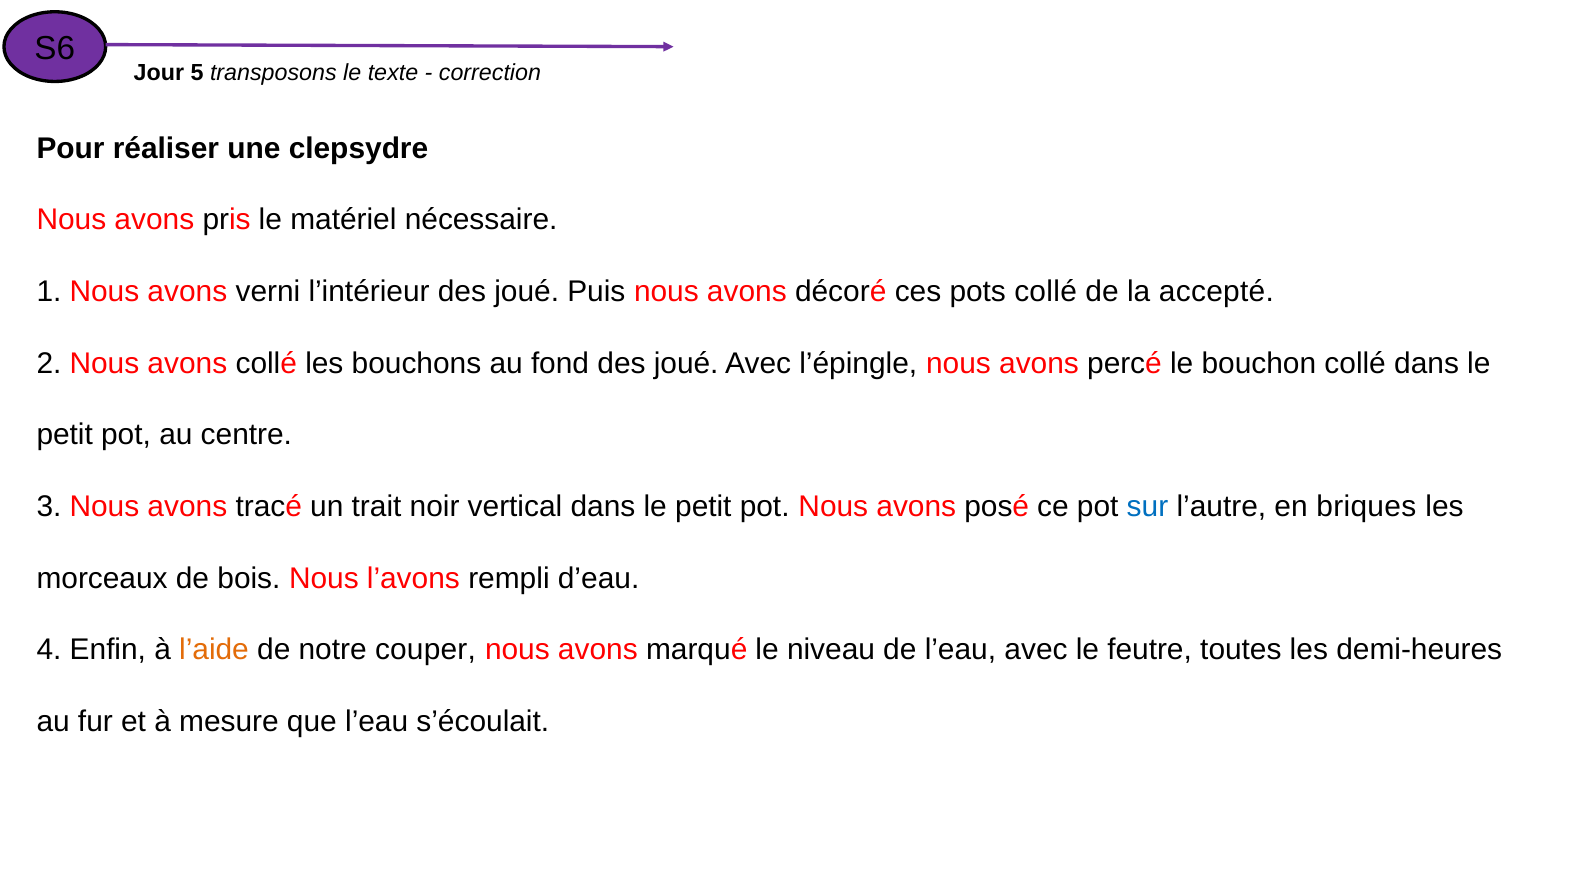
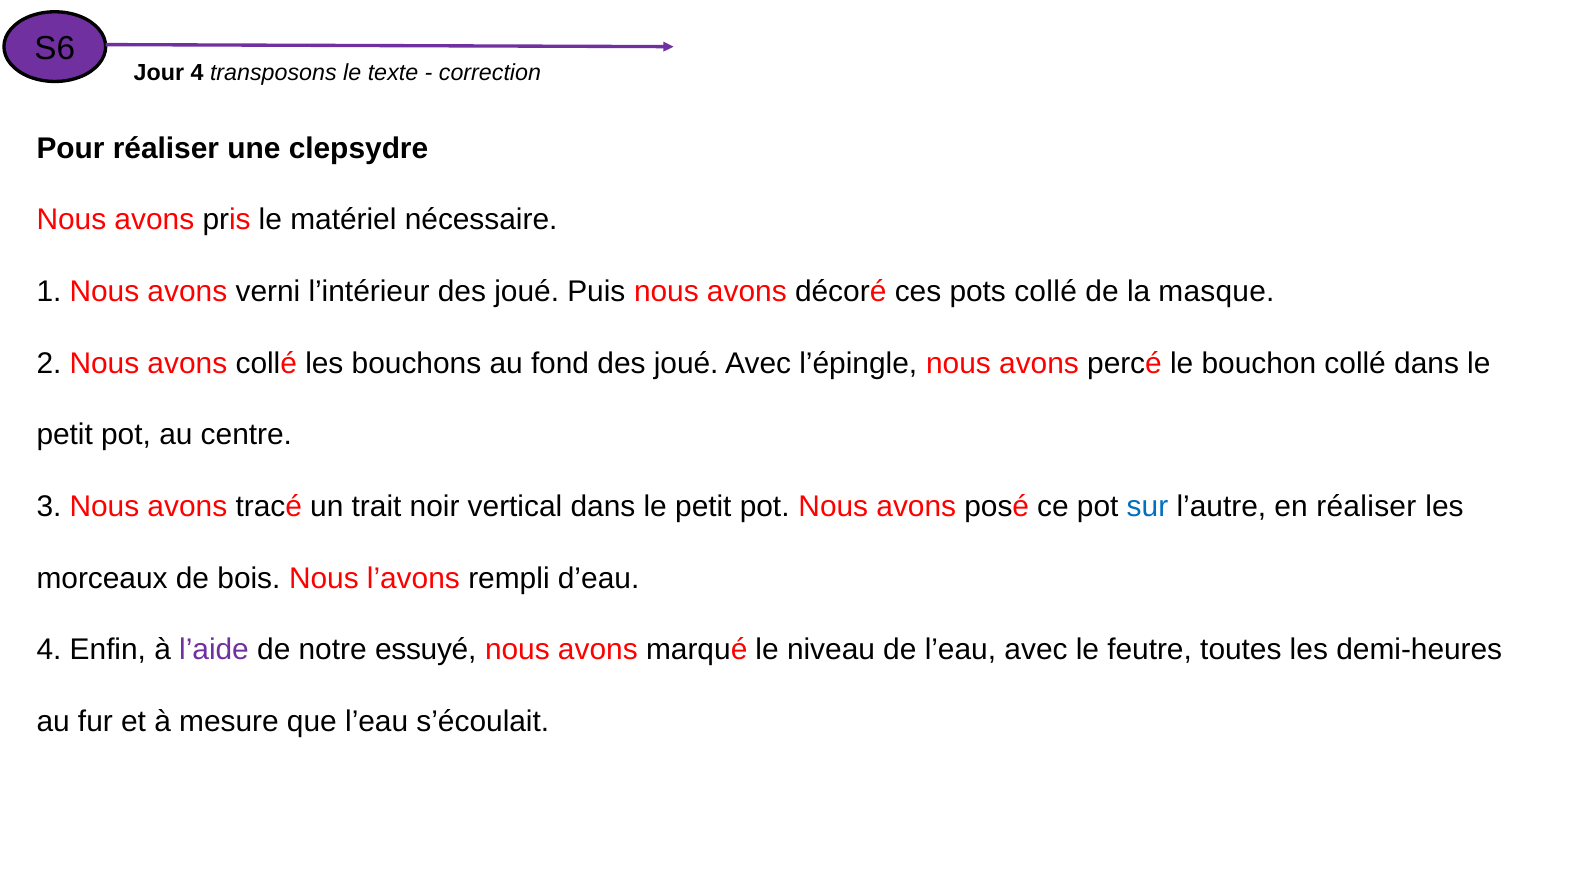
Jour 5: 5 -> 4 (197, 73)
accepté: accepté -> masque (1216, 292)
en briques: briques -> réaliser (1366, 507)
l’aide colour: orange -> purple (214, 650)
couper: couper -> essuyé (426, 650)
